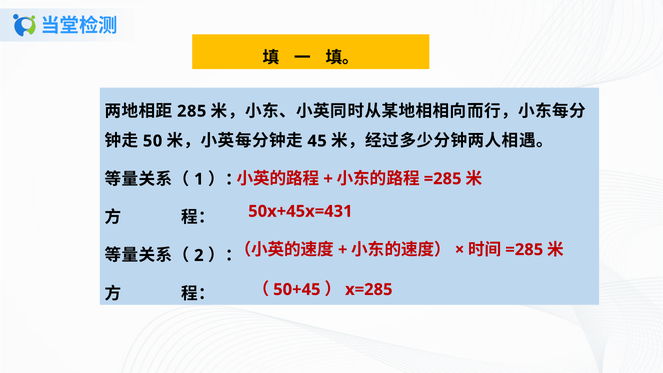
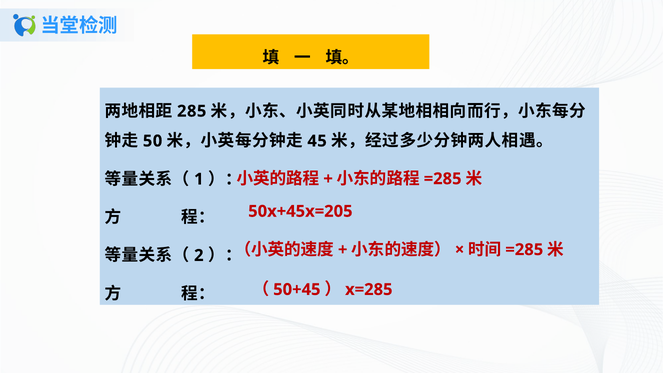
50x+45x=431: 50x+45x=431 -> 50x+45x=205 (300, 211)
